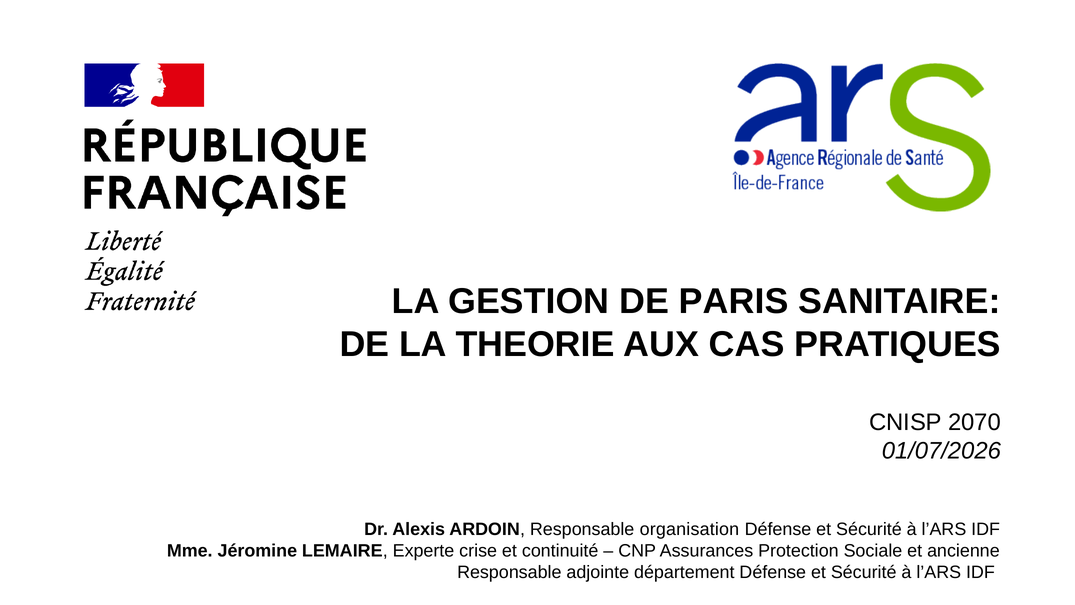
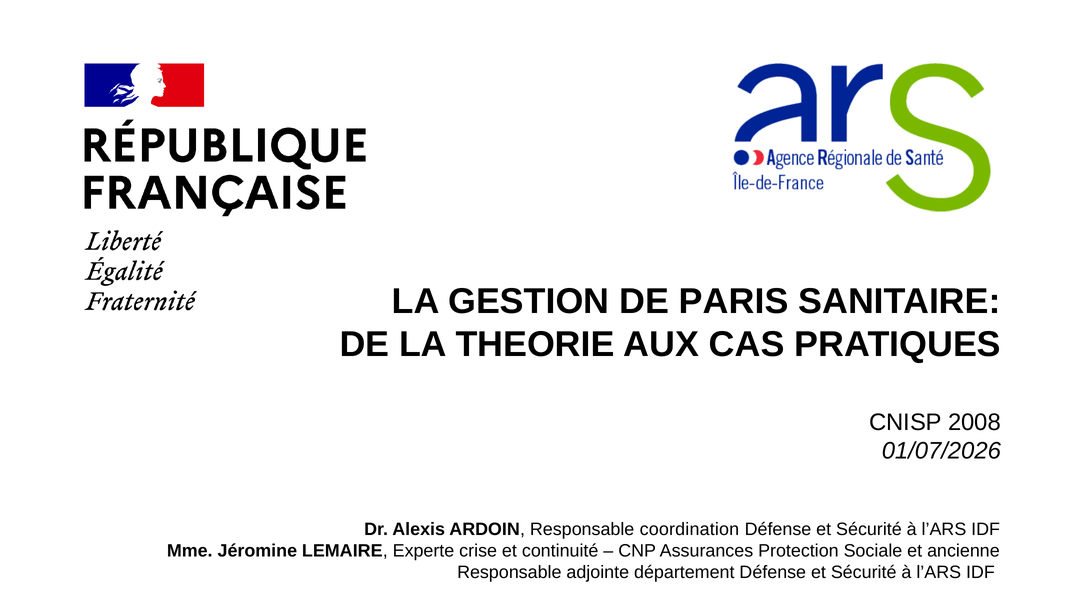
2070: 2070 -> 2008 (974, 422)
organisation: organisation -> coordination (689, 529)
